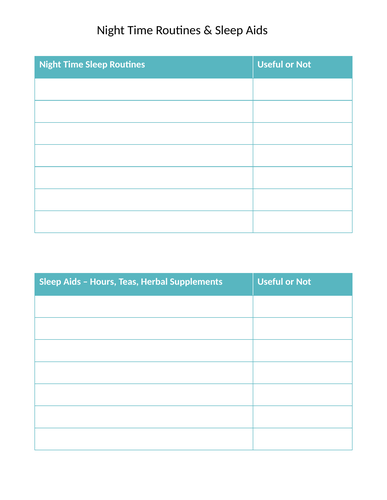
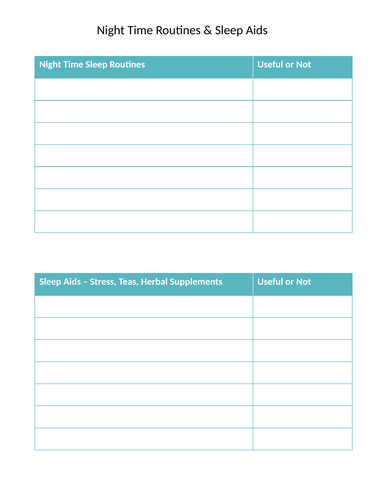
Hours: Hours -> Stress (103, 282)
